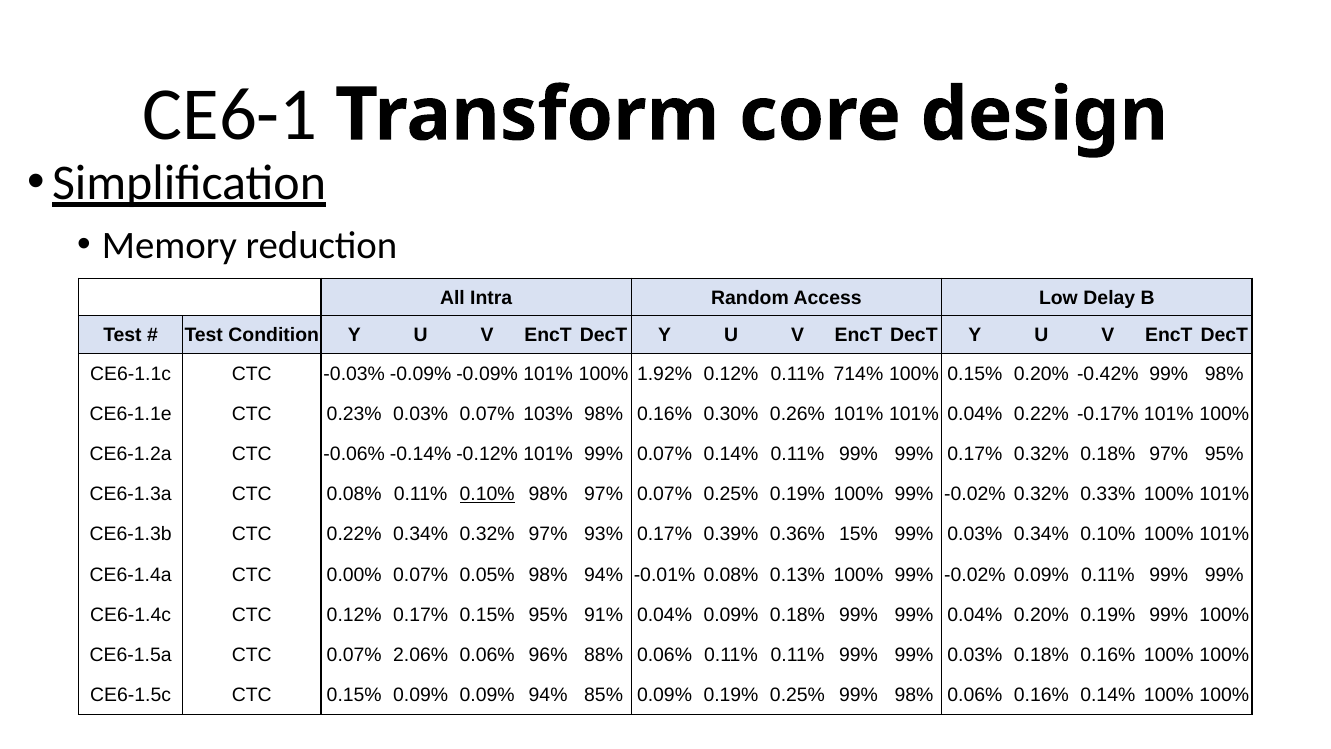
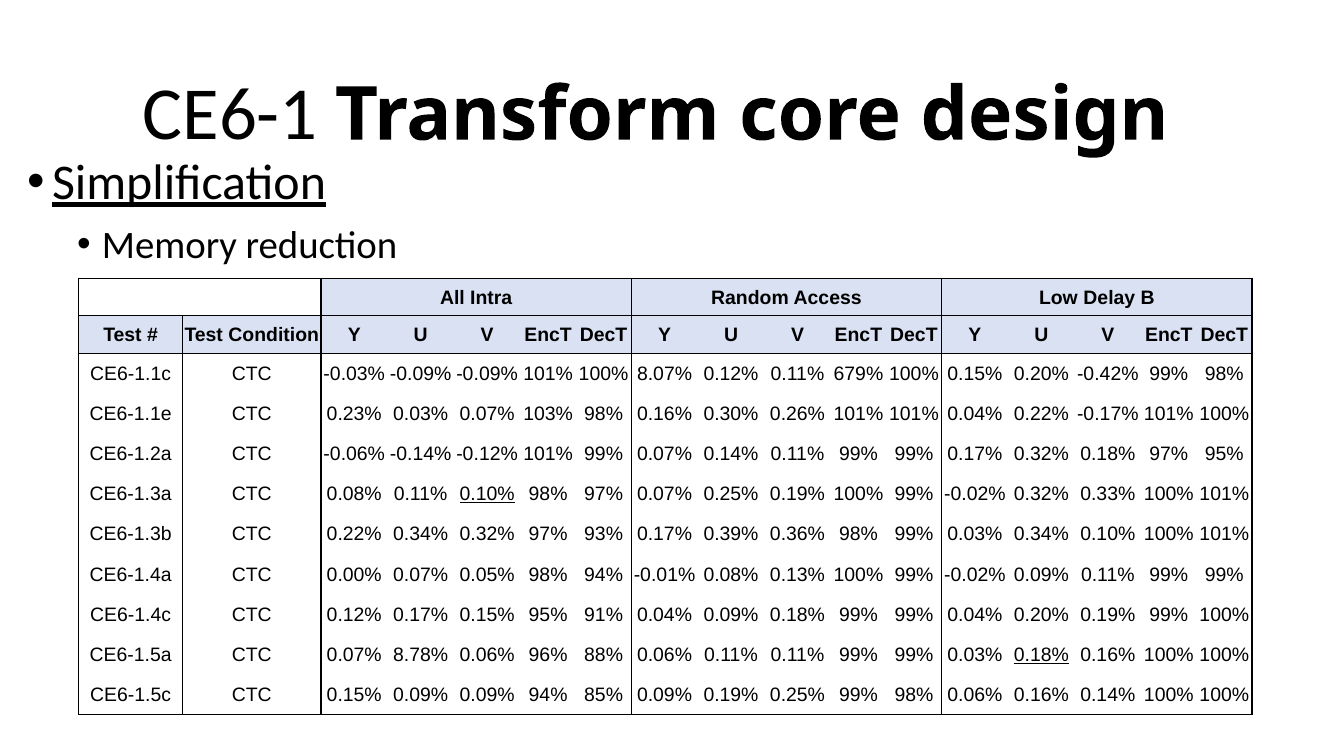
1.92%: 1.92% -> 8.07% (665, 374)
714%: 714% -> 679% (858, 374)
0.36% 15%: 15% -> 98% (858, 534)
2.06%: 2.06% -> 8.78% (421, 655)
0.18% underline: none -> present (1041, 655)
